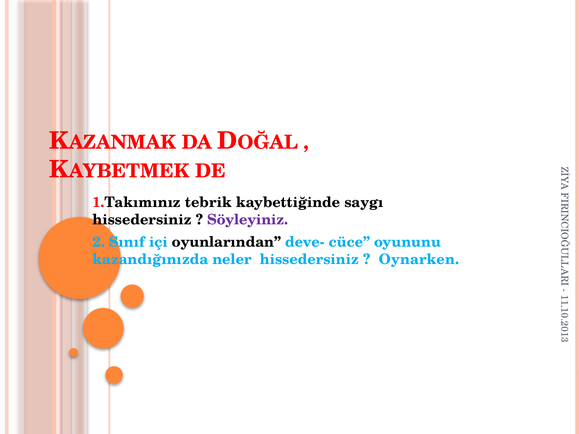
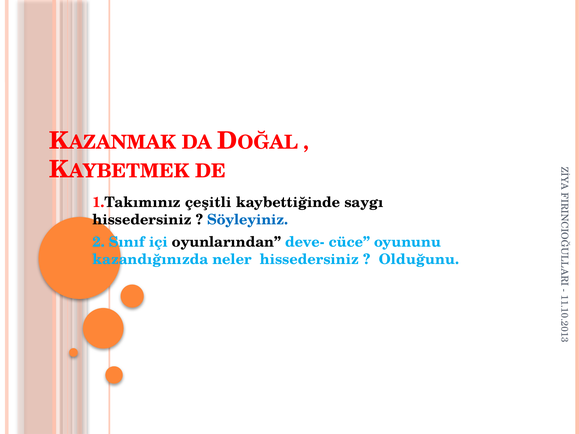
tebrik: tebrik -> çeşitli (208, 203)
Söyleyiniz colour: purple -> blue (248, 220)
Oynarken: Oynarken -> Olduğunu (419, 259)
